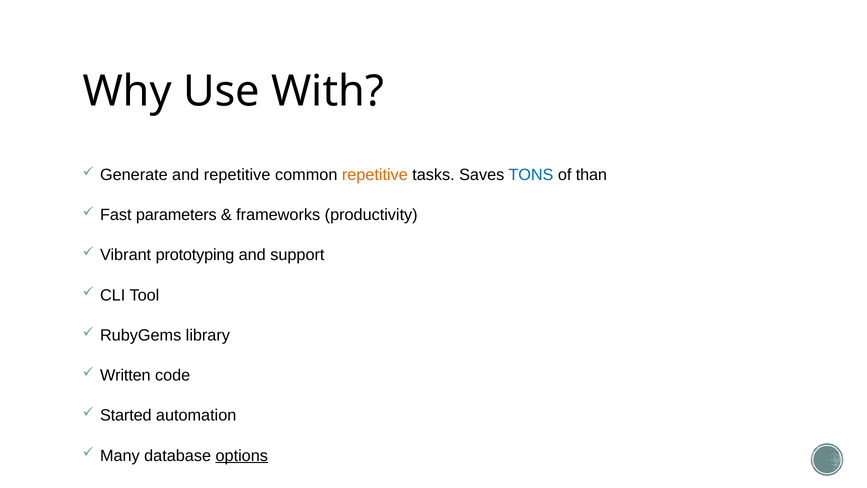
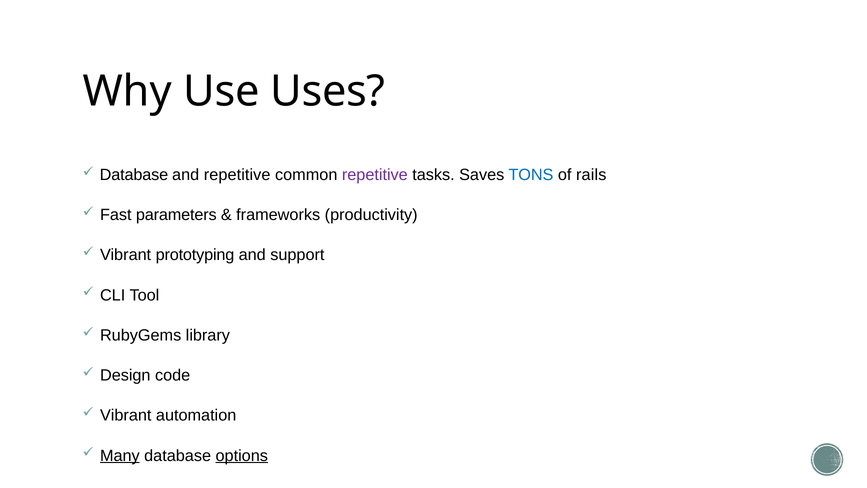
With: With -> Uses (328, 91)
Generate: Generate -> Database (134, 175)
repetitive colour: orange -> purple (375, 175)
than: than -> rails (591, 175)
Written: Written -> Design (125, 375)
Started: Started -> Vibrant (126, 415)
Many underline: none -> present (120, 455)
